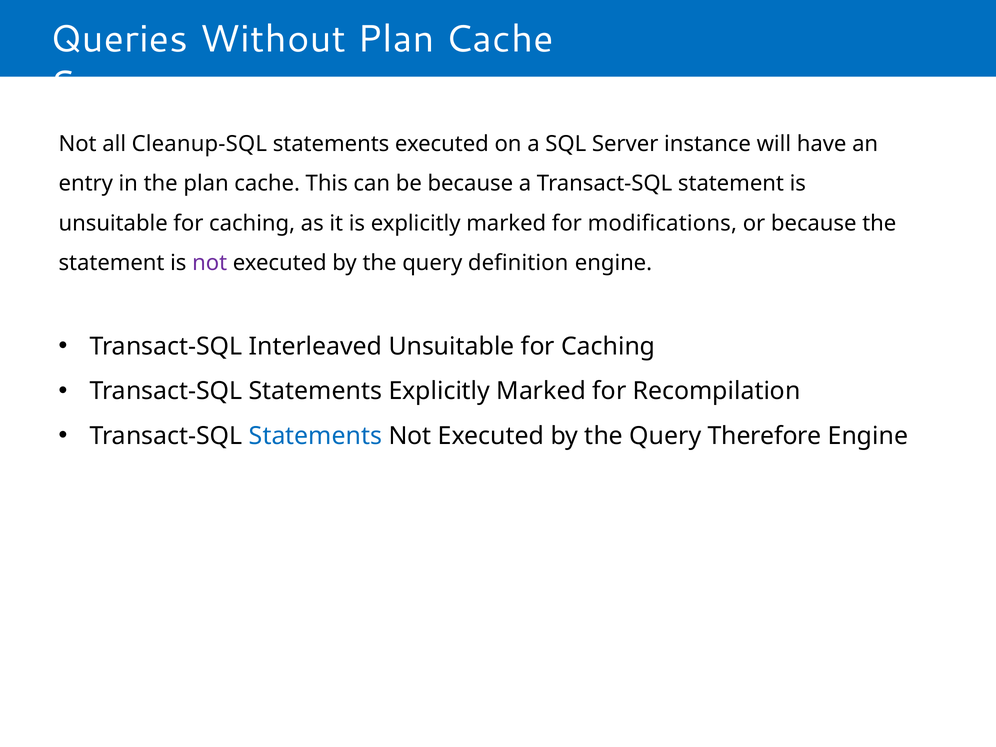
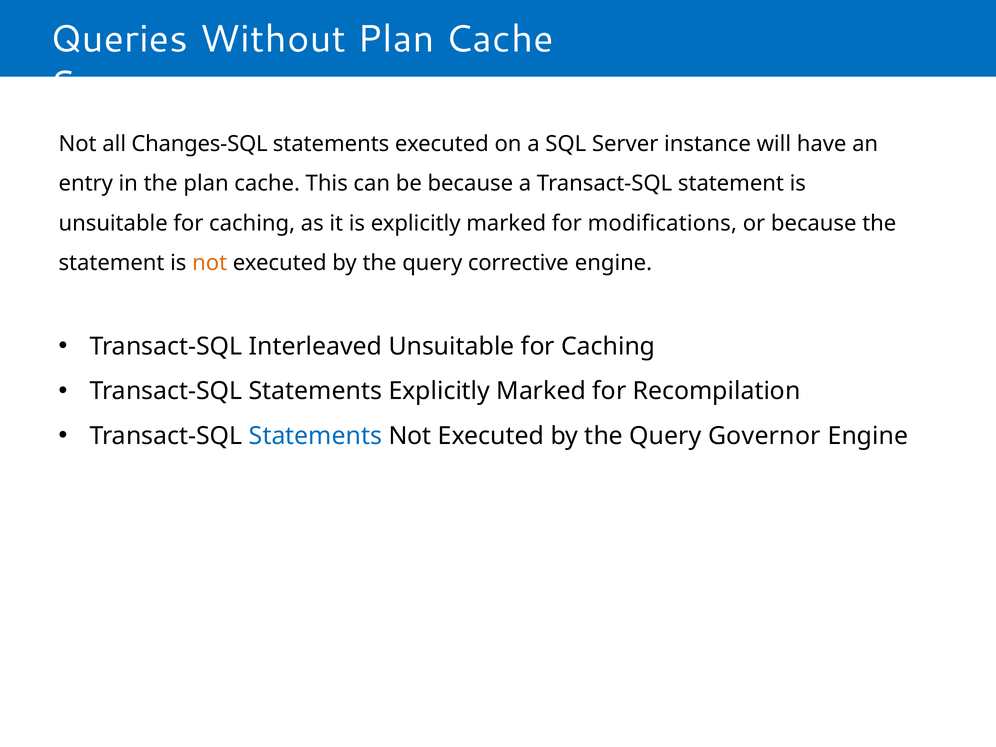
Cleanup-SQL: Cleanup-SQL -> Changes-SQL (200, 144)
not colour: purple -> orange (210, 263)
definition: definition -> corrective (518, 263)
Therefore: Therefore -> Governor (764, 436)
